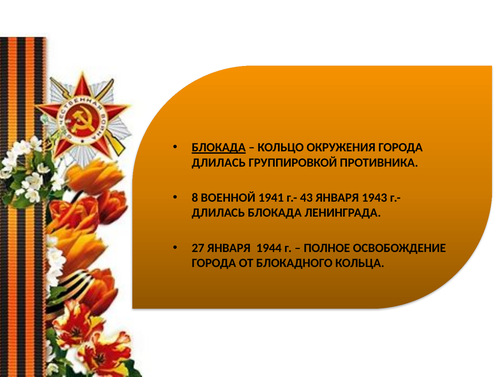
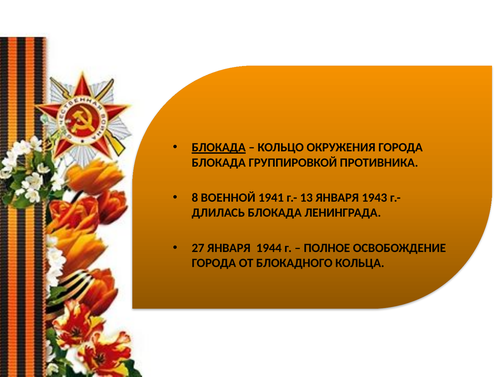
ДЛИЛАСЬ: ДЛИЛАСЬ -> БЛОКАДА (219, 162)
43: 43 -> 13 (306, 197)
